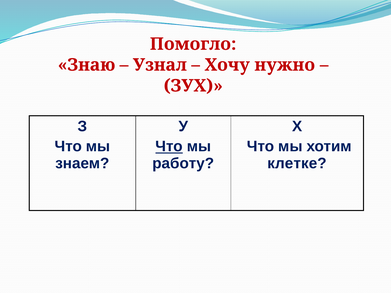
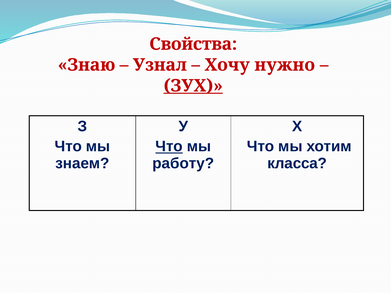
Помогло: Помогло -> Свойства (193, 44)
ЗУХ underline: none -> present (193, 86)
клетке: клетке -> класса (297, 163)
